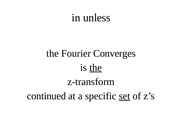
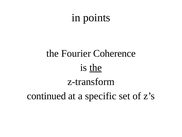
unless: unless -> points (97, 18)
Converges: Converges -> Coherence (114, 53)
set underline: present -> none (124, 96)
